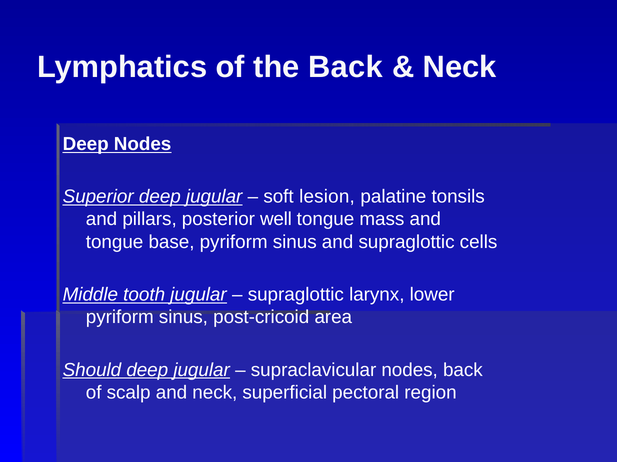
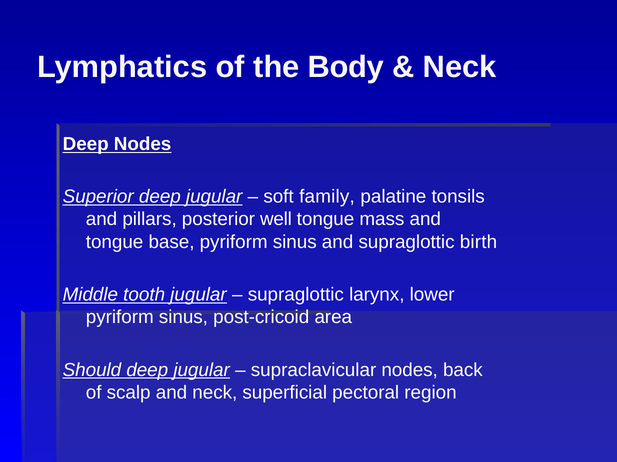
the Back: Back -> Body (346, 67)
lesion: lesion -> family (327, 197)
cells: cells -> birth (478, 242)
